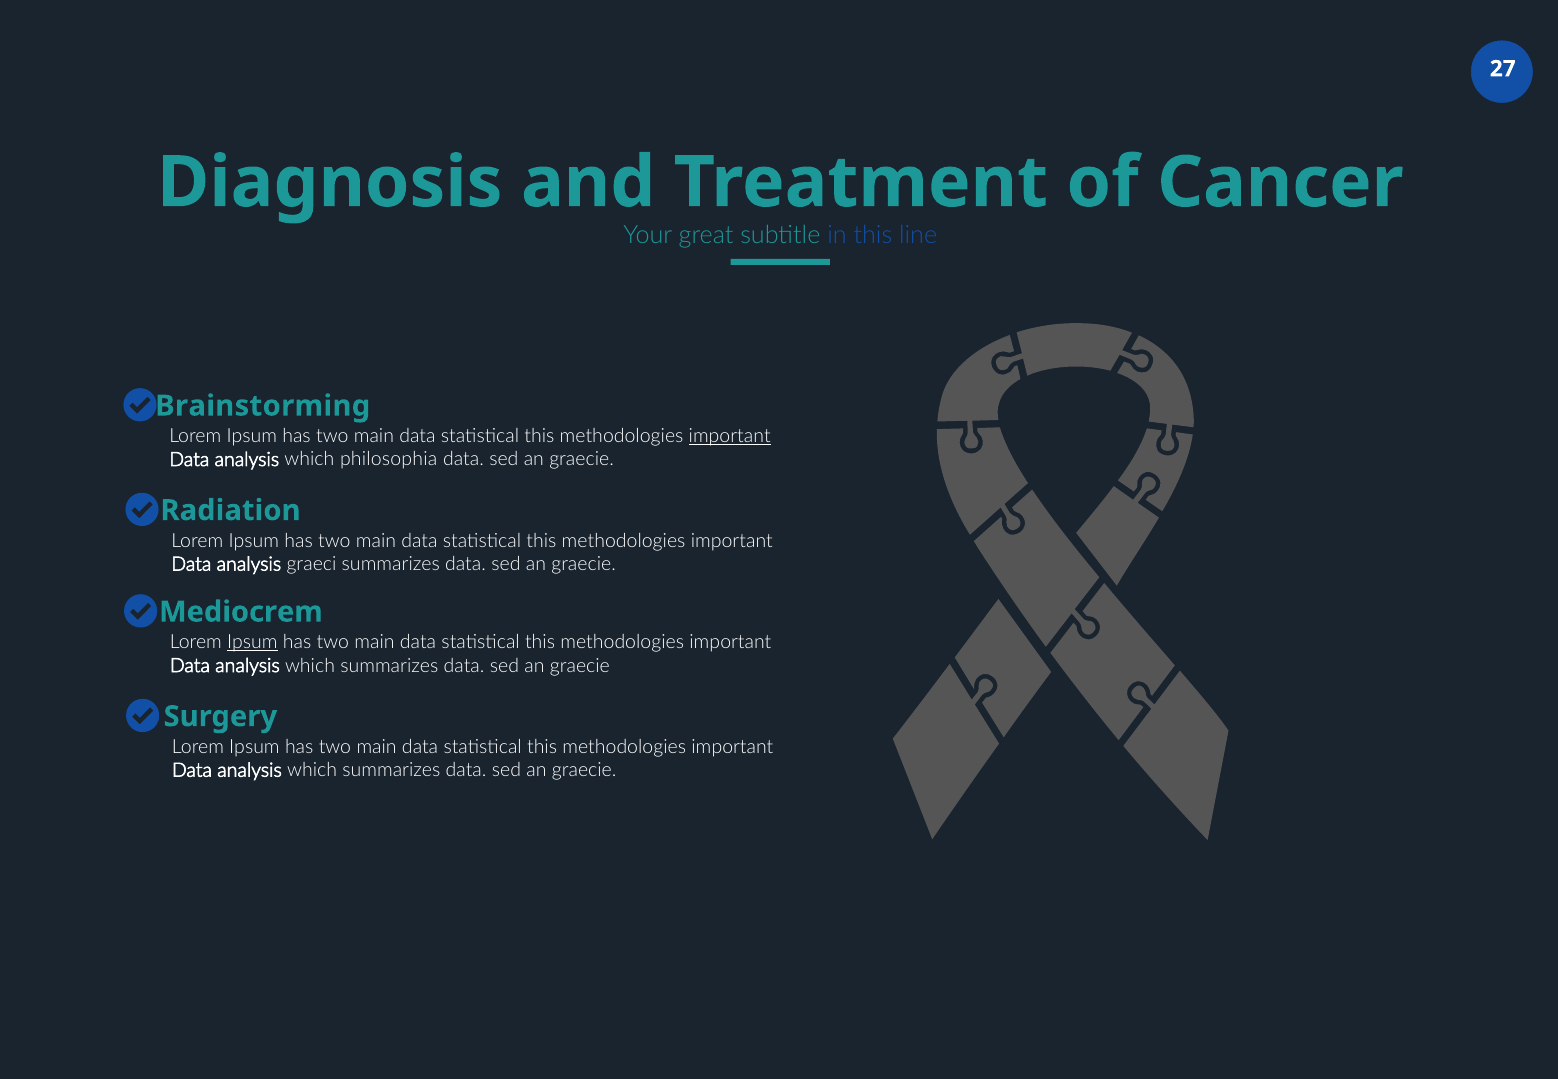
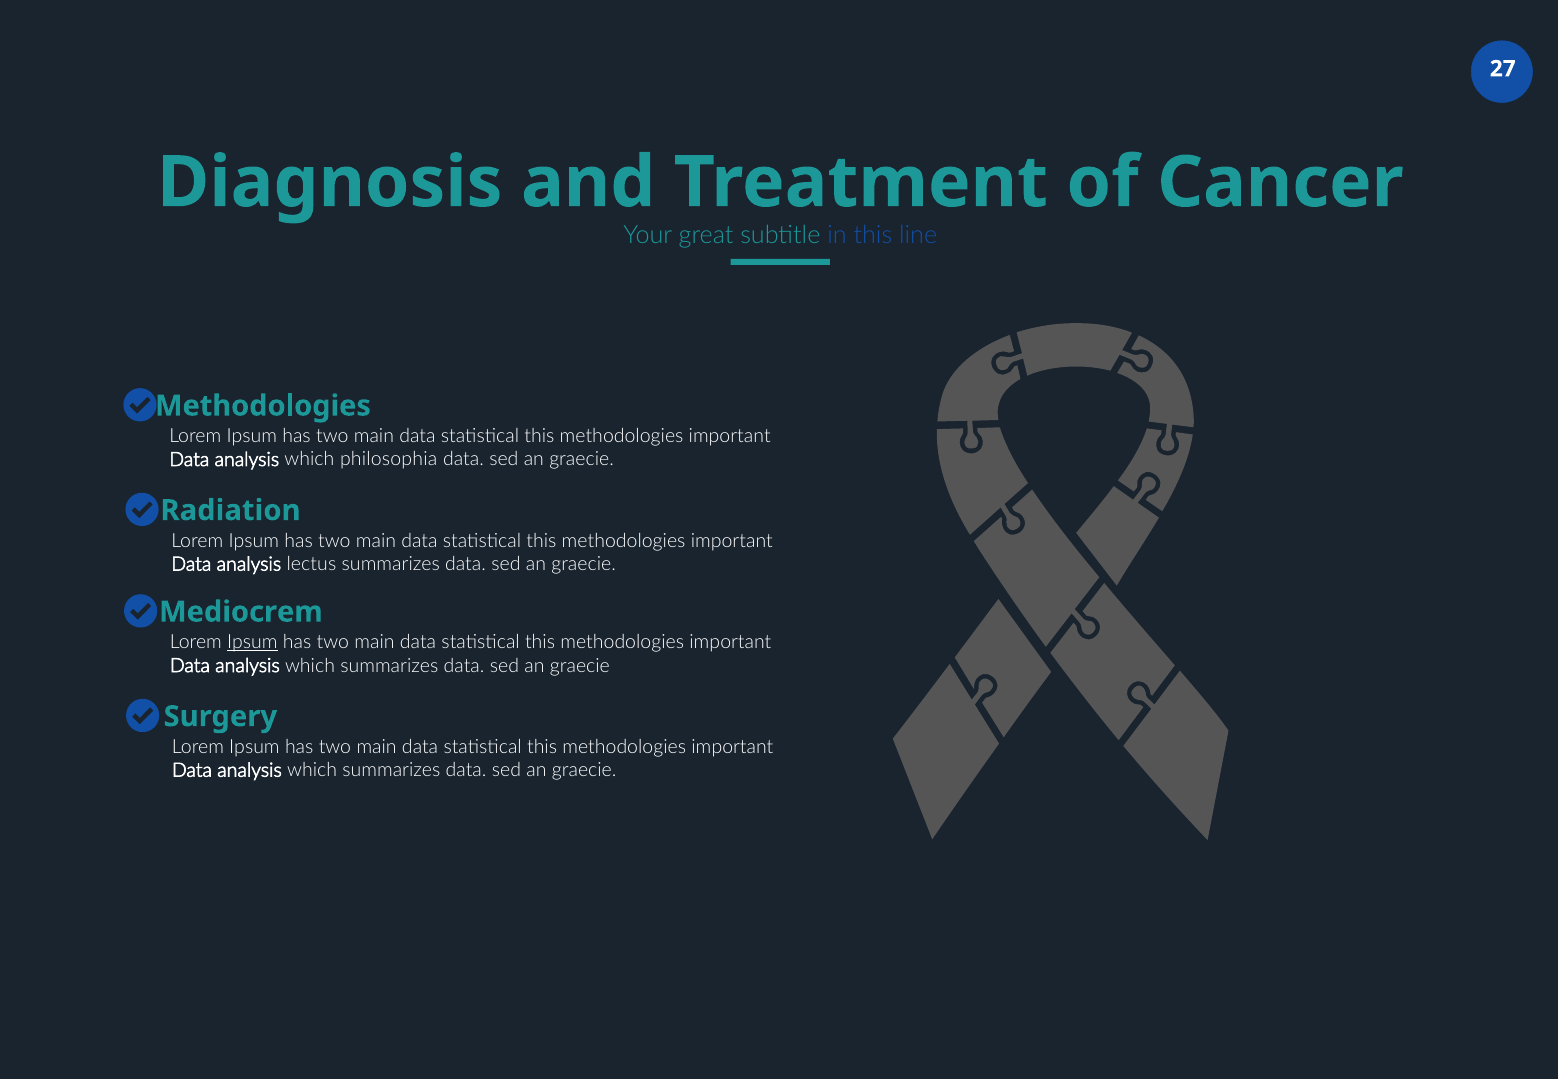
Brainstorming: Brainstorming -> Methodologies (263, 406)
important underline: present -> none (730, 436)
graeci: graeci -> lectus (311, 564)
